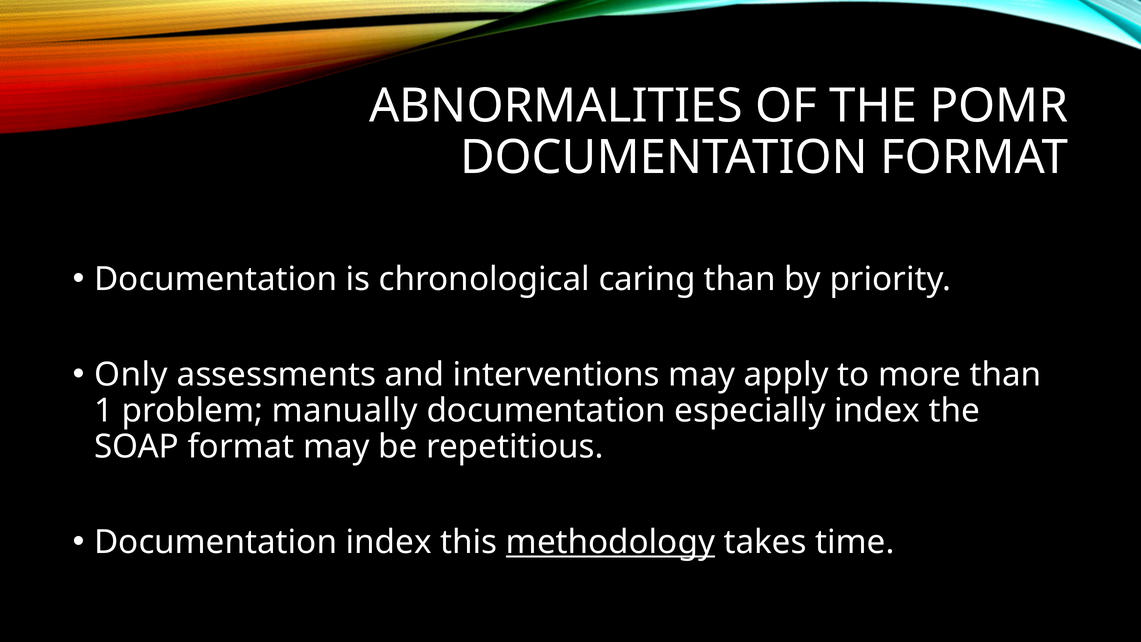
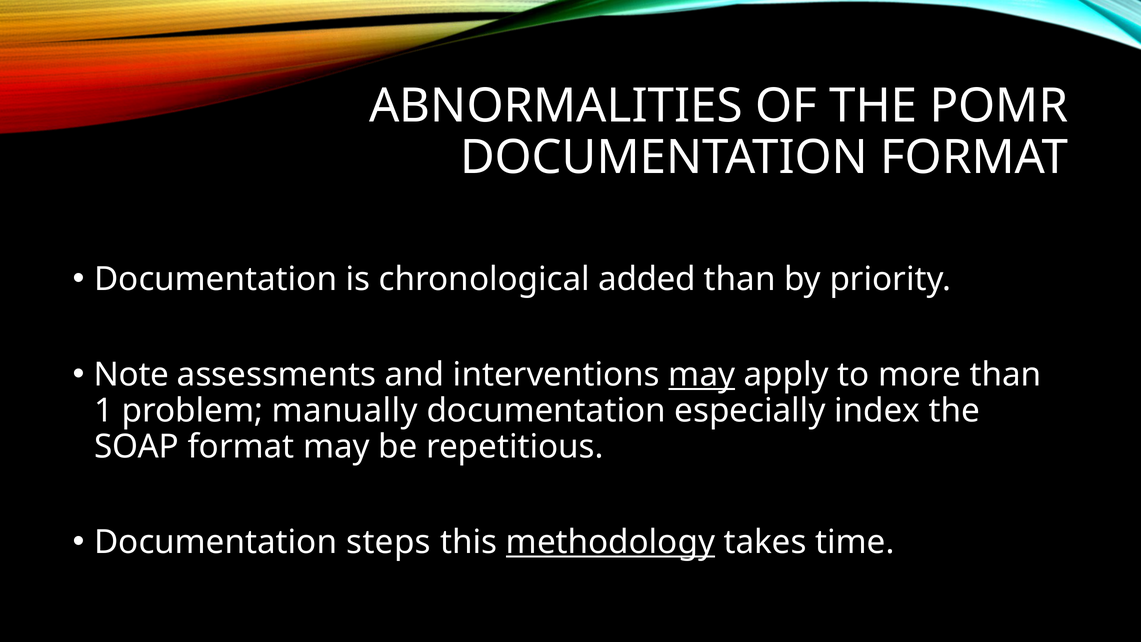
caring: caring -> added (647, 279)
Only: Only -> Note (131, 375)
may underline: none -> present (702, 375)
Documentation index: index -> steps (389, 542)
